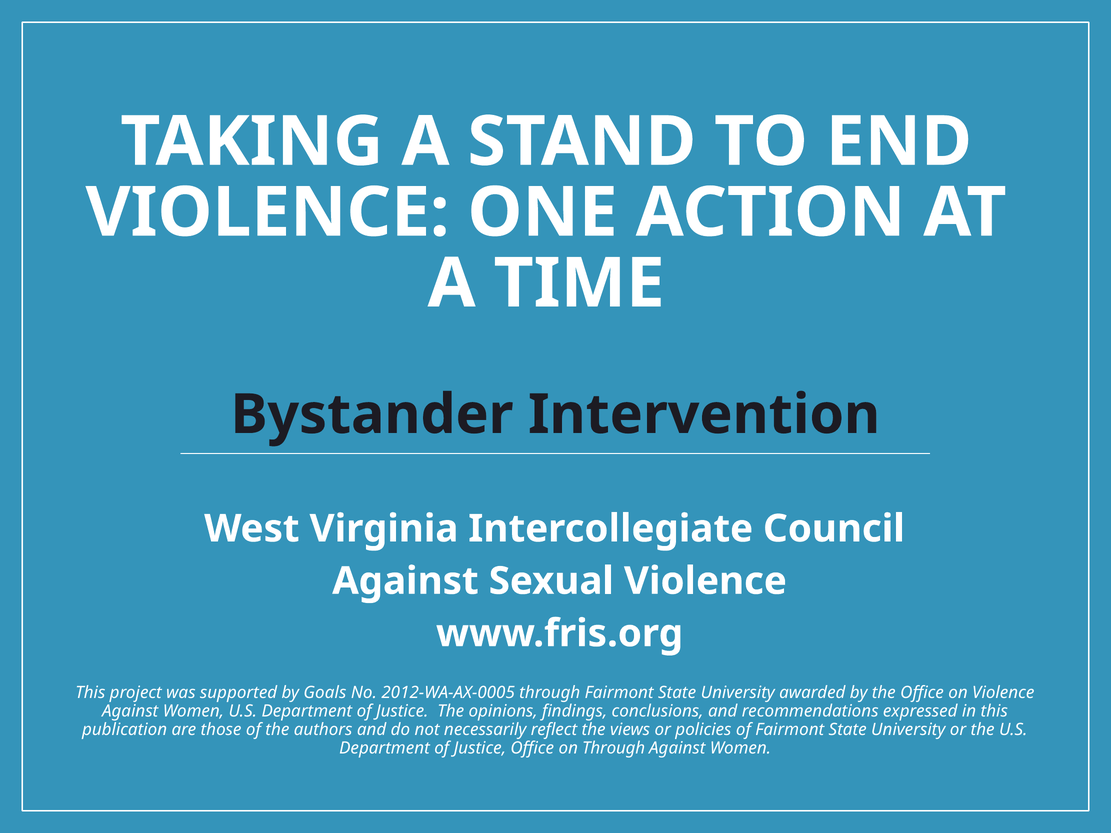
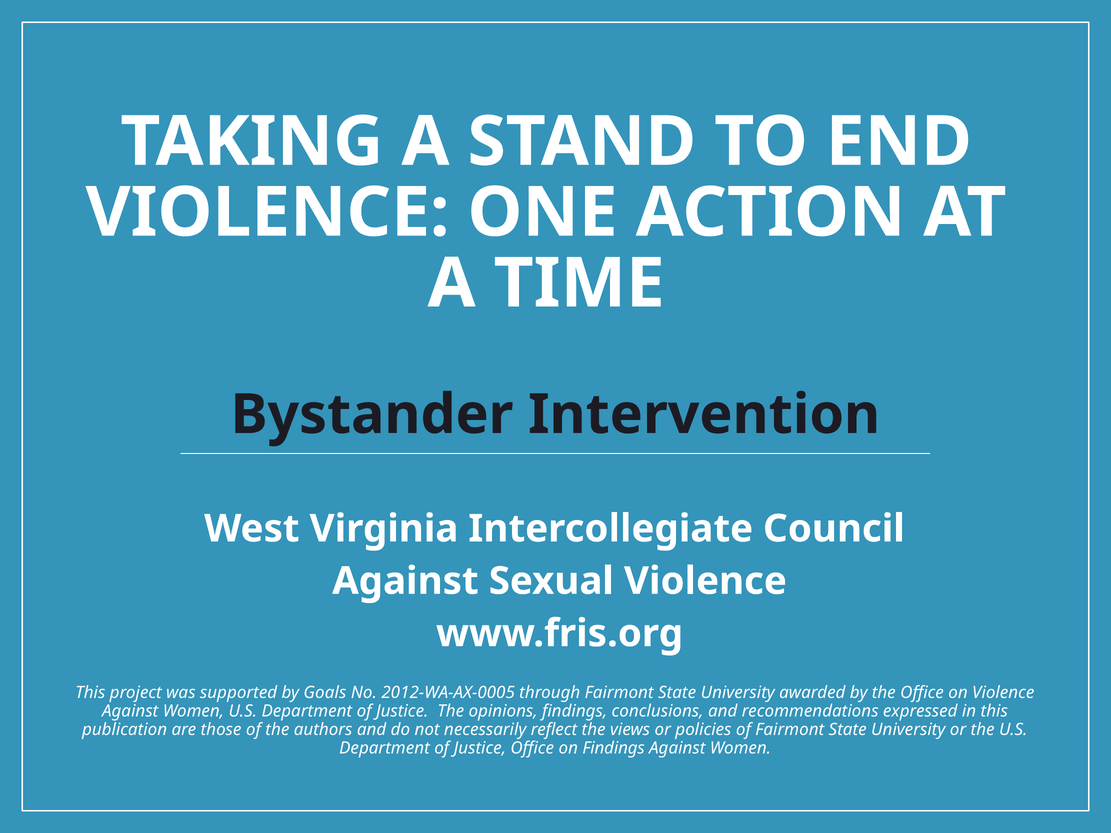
on Through: Through -> Findings (614, 748)
